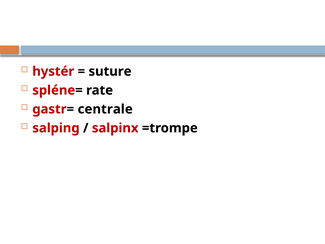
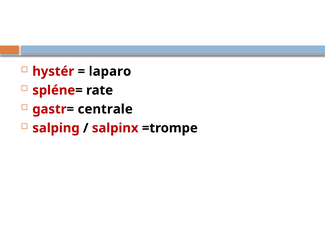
suture: suture -> laparo (110, 71)
